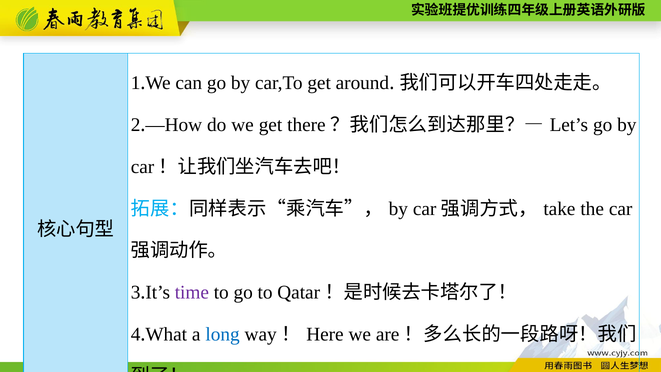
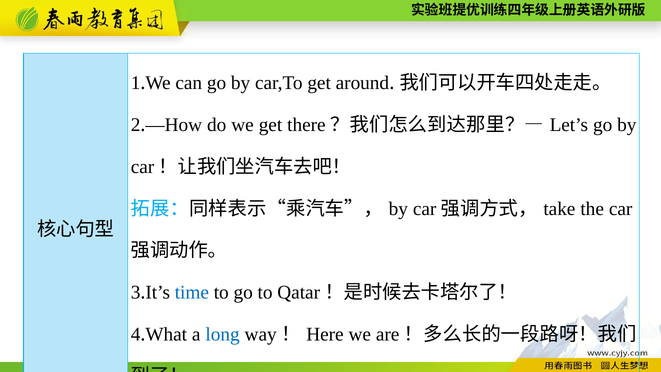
time colour: purple -> blue (192, 292)
